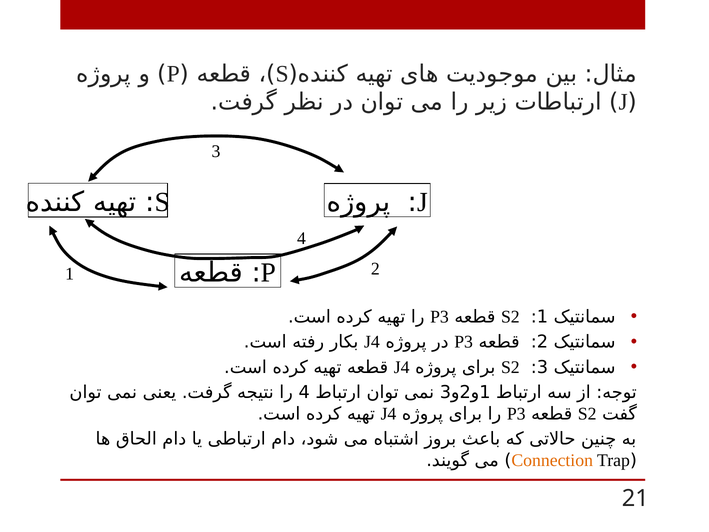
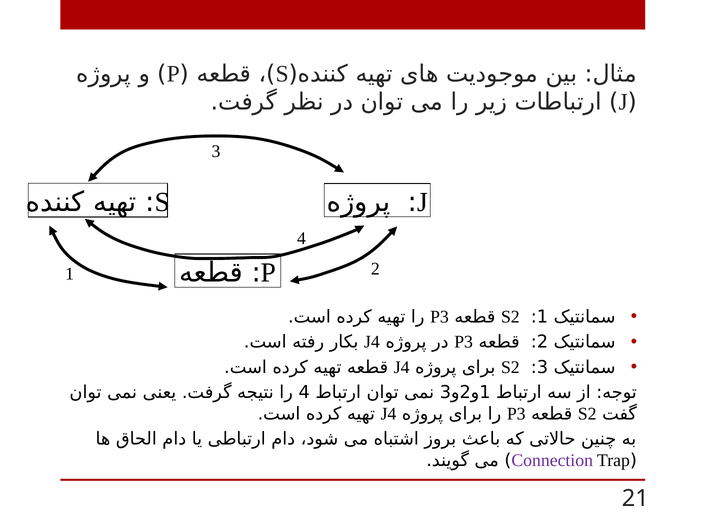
Connection colour: orange -> purple (552, 460)
